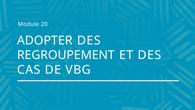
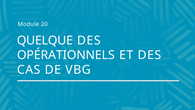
ADOPTER: ADOPTER -> QUELQUE (45, 40)
REGROUPEMENT: REGROUPEMENT -> OPÉRATIONNELS (66, 55)
